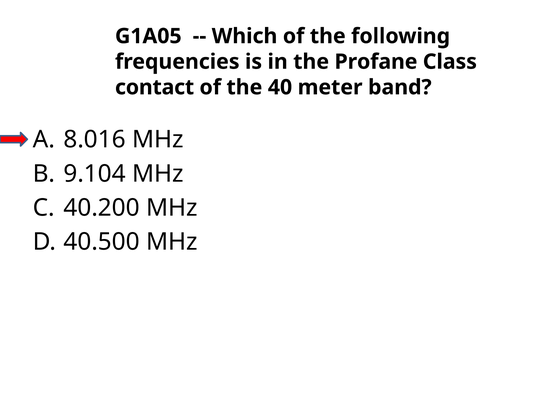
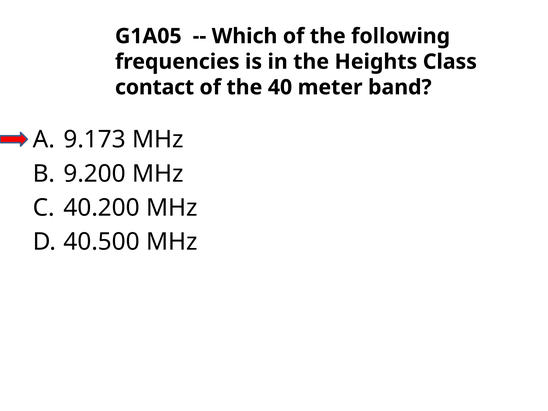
Profane: Profane -> Heights (376, 62)
8.016: 8.016 -> 9.173 (95, 140)
9.104: 9.104 -> 9.200 (95, 174)
